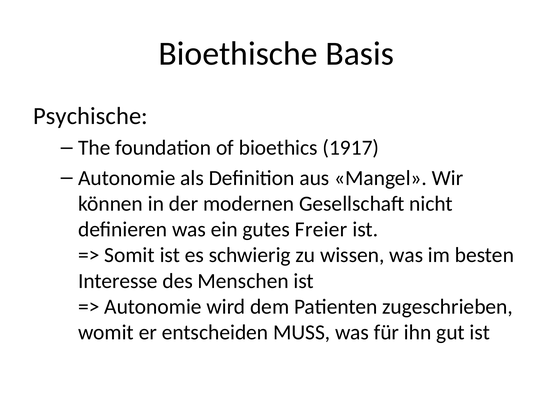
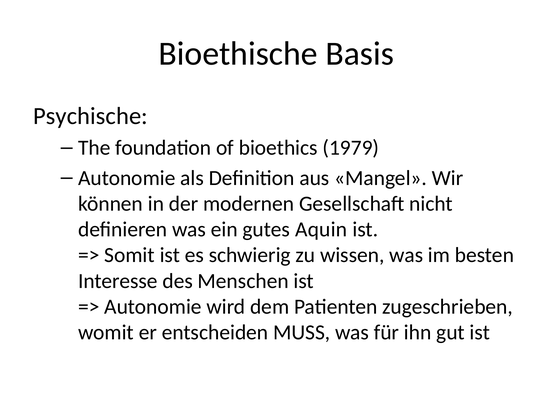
1917: 1917 -> 1979 (351, 148)
Freier: Freier -> Aquin (321, 229)
